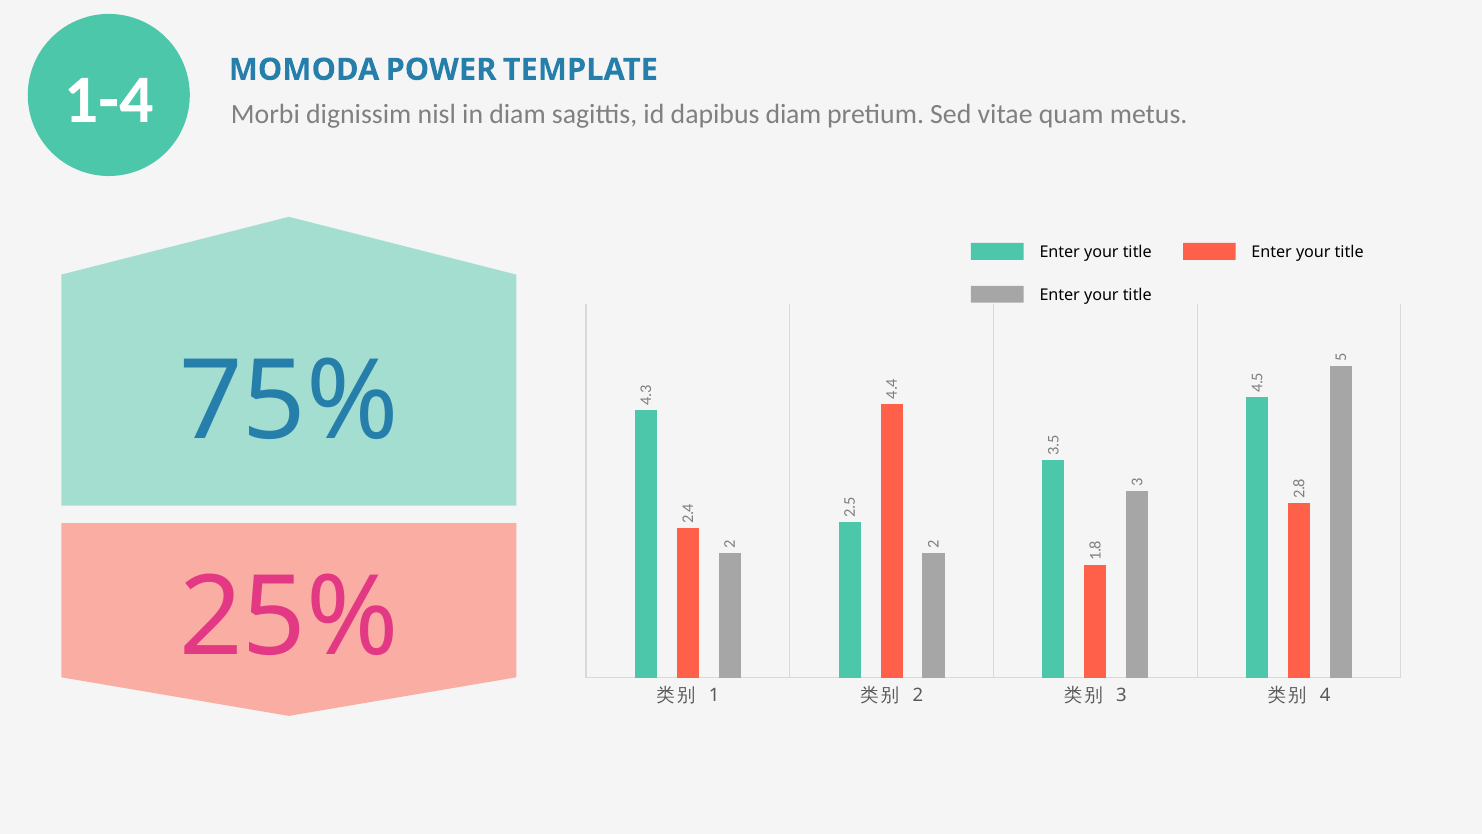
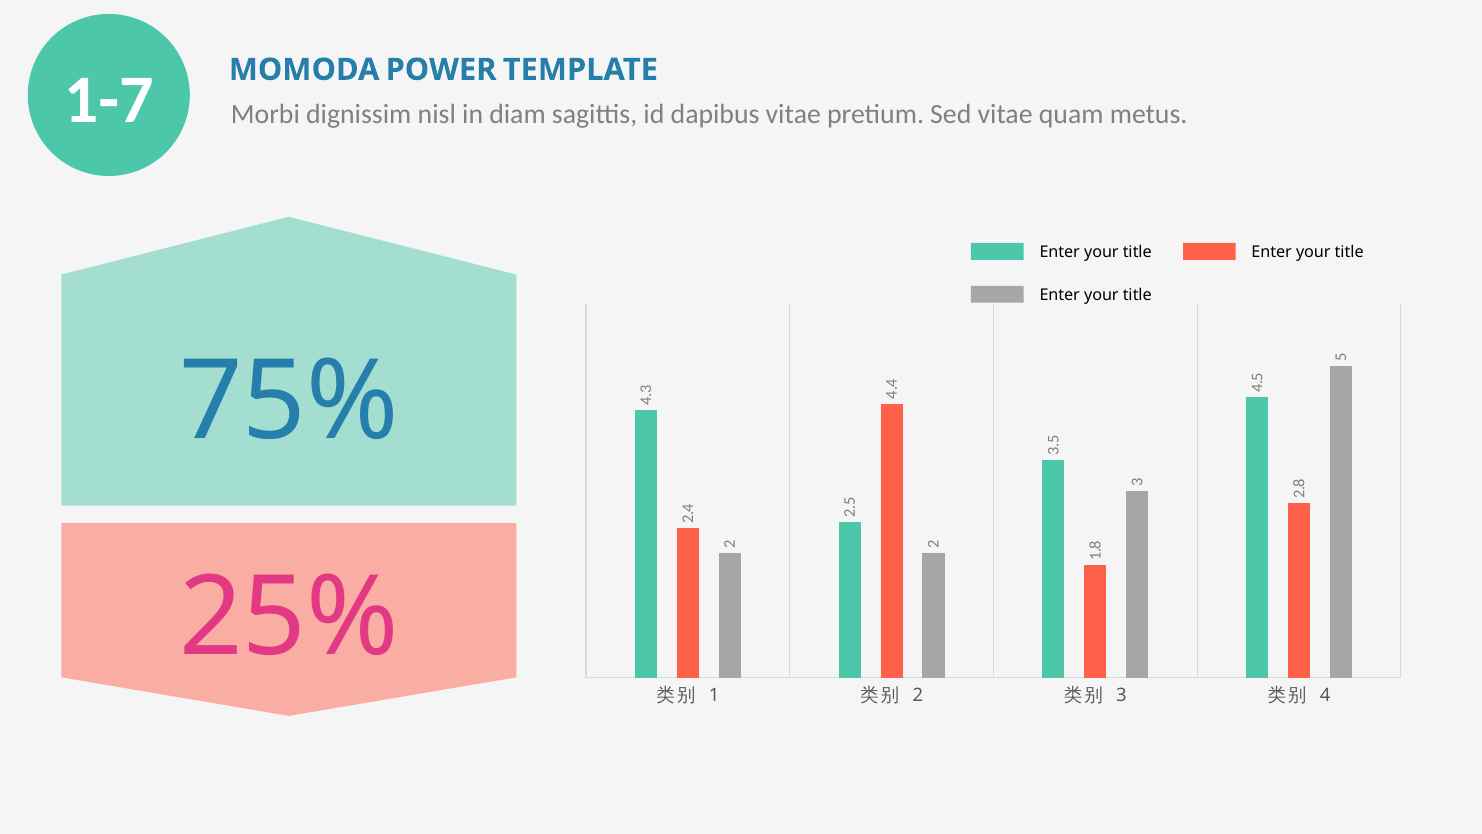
1-4: 1-4 -> 1-7 (109, 100)
dapibus diam: diam -> vitae (793, 114)
